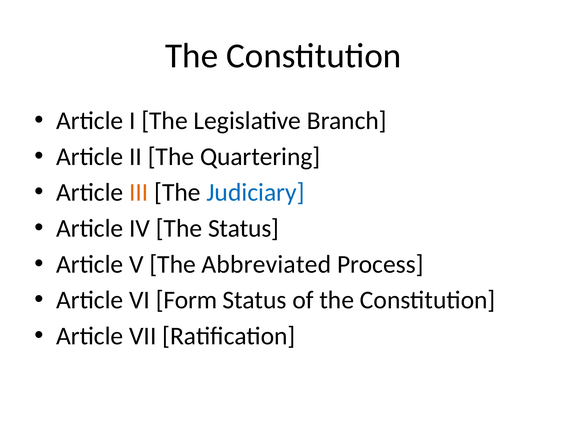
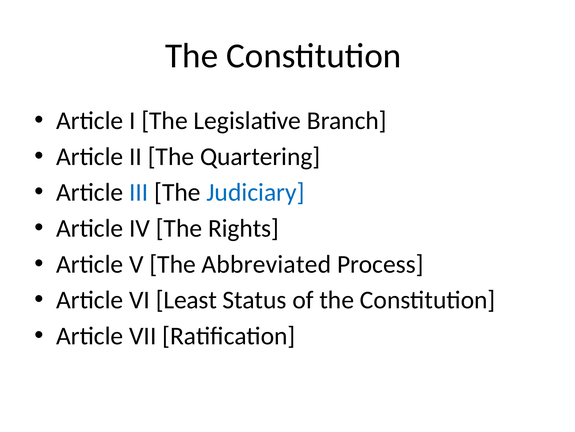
III colour: orange -> blue (139, 192)
The Status: Status -> Rights (244, 228)
Form: Form -> Least (186, 300)
